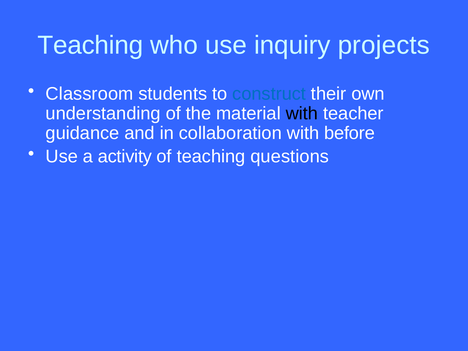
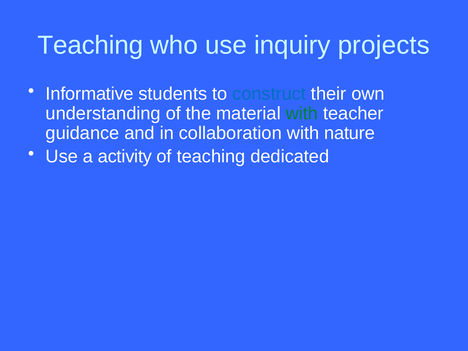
Classroom: Classroom -> Informative (90, 94)
with colour: black -> green (302, 114)
before: before -> nature (350, 133)
questions: questions -> dedicated (290, 157)
